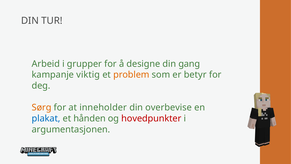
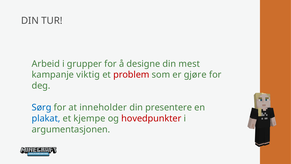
gang: gang -> mest (189, 64)
problem colour: orange -> red (131, 75)
betyr: betyr -> gjøre (195, 75)
Sørg colour: orange -> blue (42, 107)
overbevise: overbevise -> presentere (169, 107)
hånden: hånden -> kjempe (89, 118)
